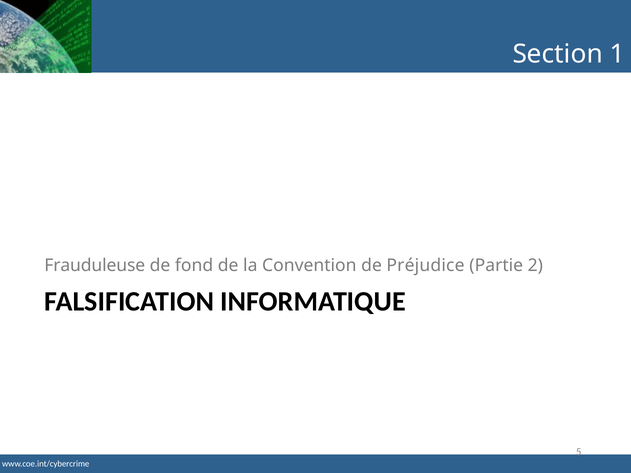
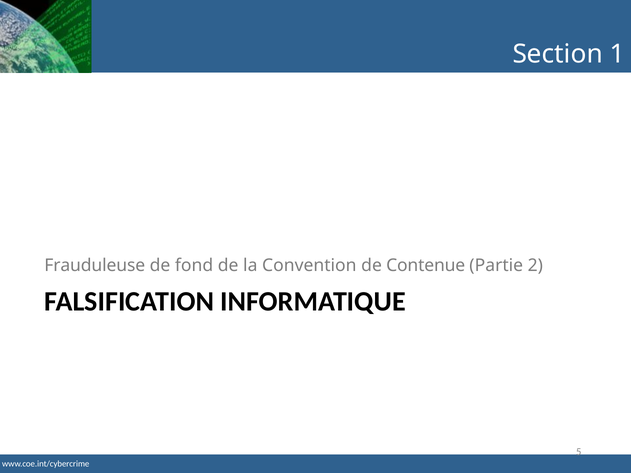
Préjudice: Préjudice -> Contenue (426, 266)
